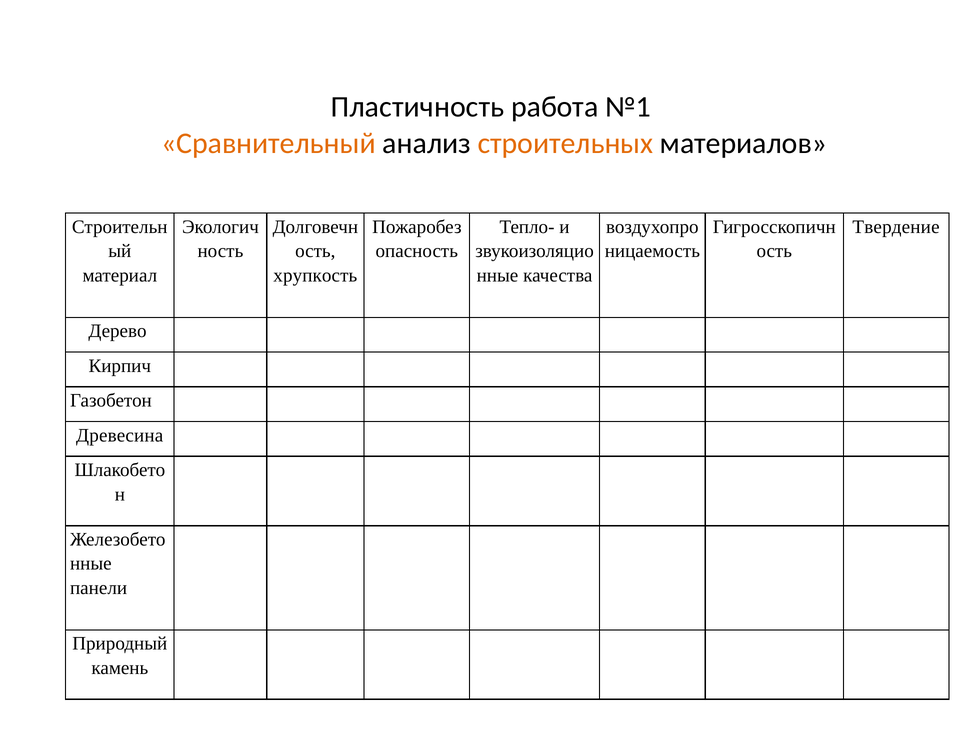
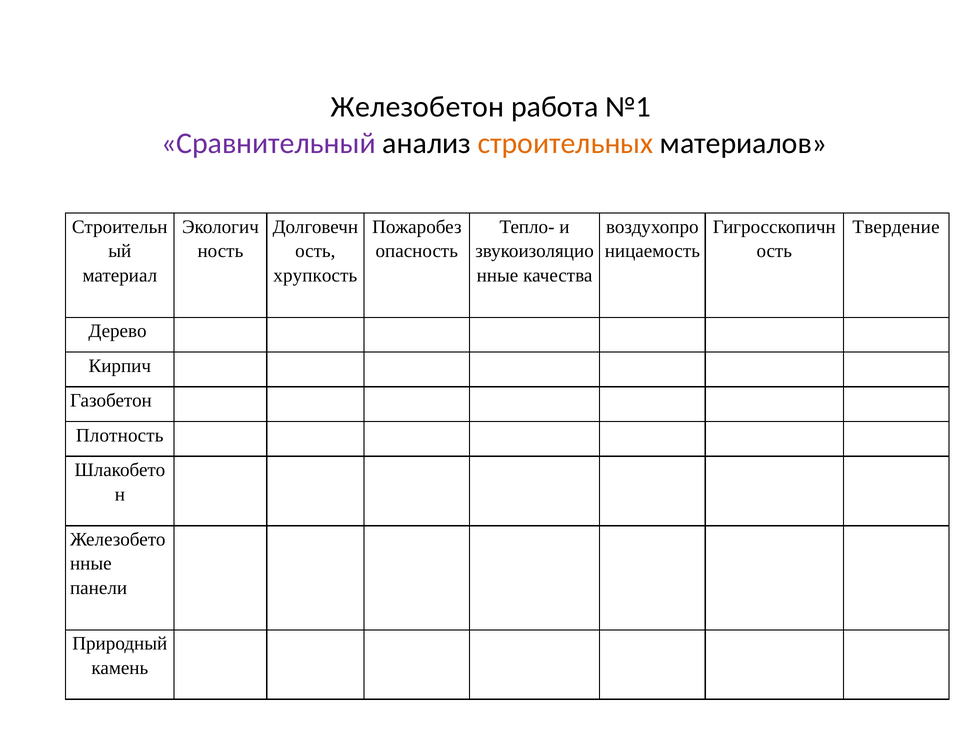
Пластичность: Пластичность -> Железобетон (418, 107)
Сравнительный colour: orange -> purple (268, 144)
Древесина: Древесина -> Плотность (120, 435)
